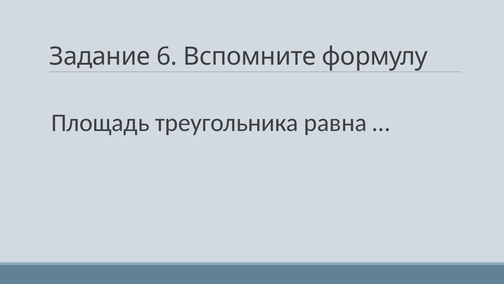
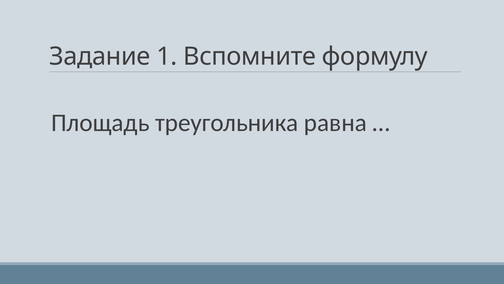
6: 6 -> 1 (167, 56)
